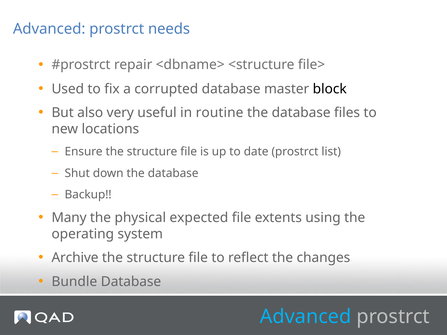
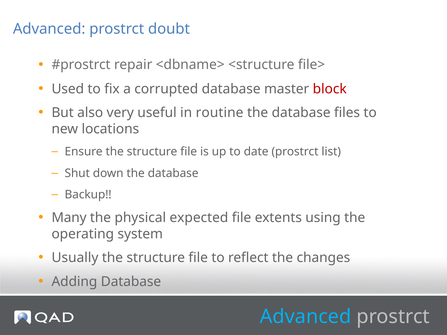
needs: needs -> doubt (169, 29)
block colour: black -> red (330, 89)
Archive: Archive -> Usually (75, 258)
Bundle: Bundle -> Adding (74, 282)
